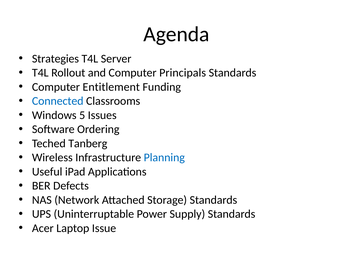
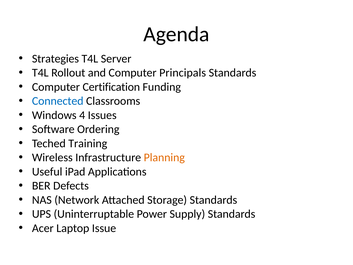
Entitlement: Entitlement -> Certification (111, 87)
5: 5 -> 4 (82, 115)
Tanberg: Tanberg -> Training (88, 143)
Planning colour: blue -> orange (164, 157)
